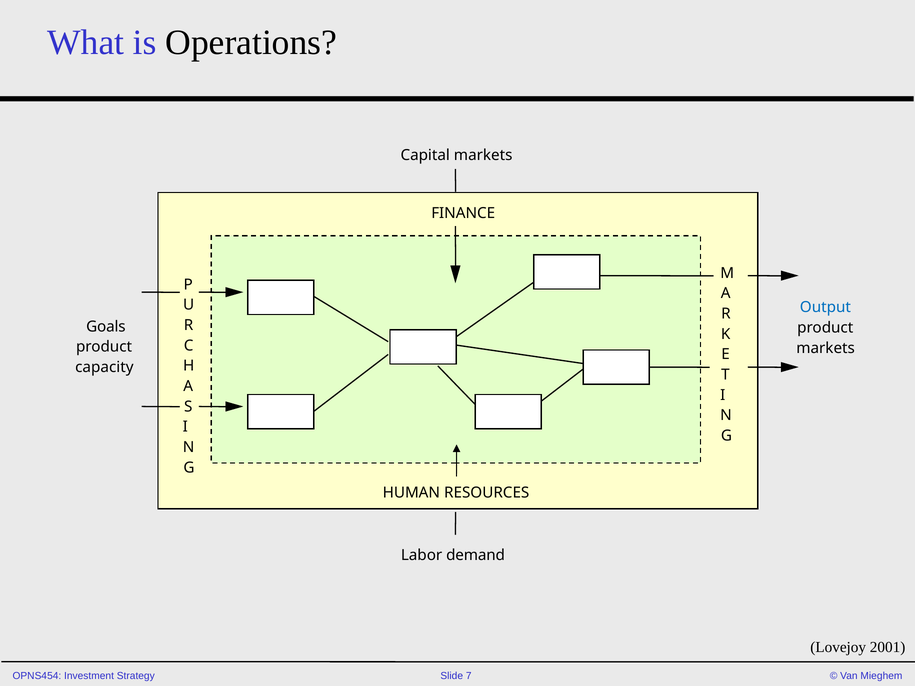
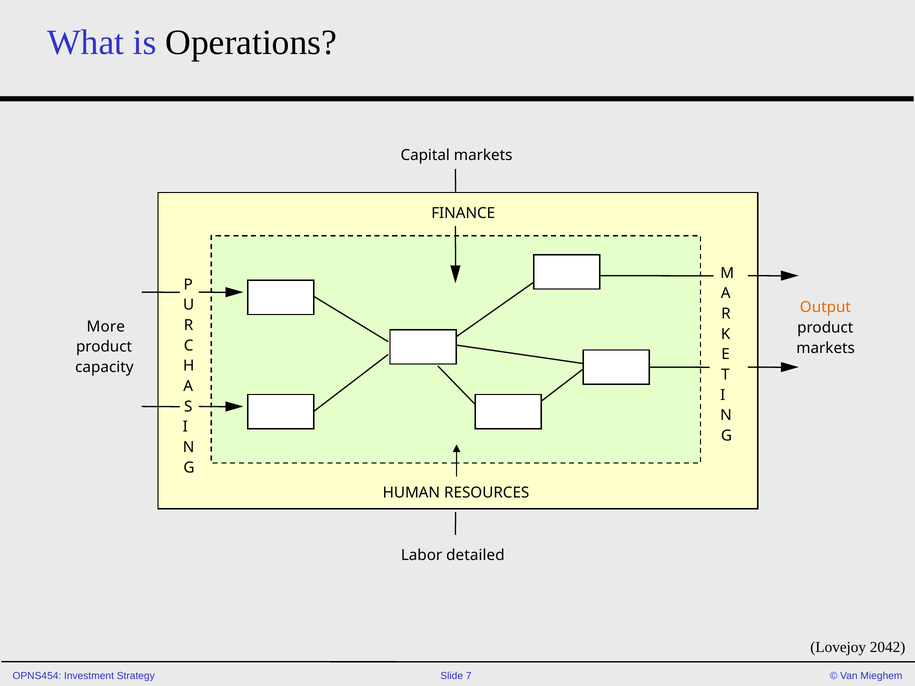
Output colour: blue -> orange (825, 308)
Goals: Goals -> More (106, 327)
demand: demand -> detailed (475, 555)
2001: 2001 -> 2042 (888, 647)
